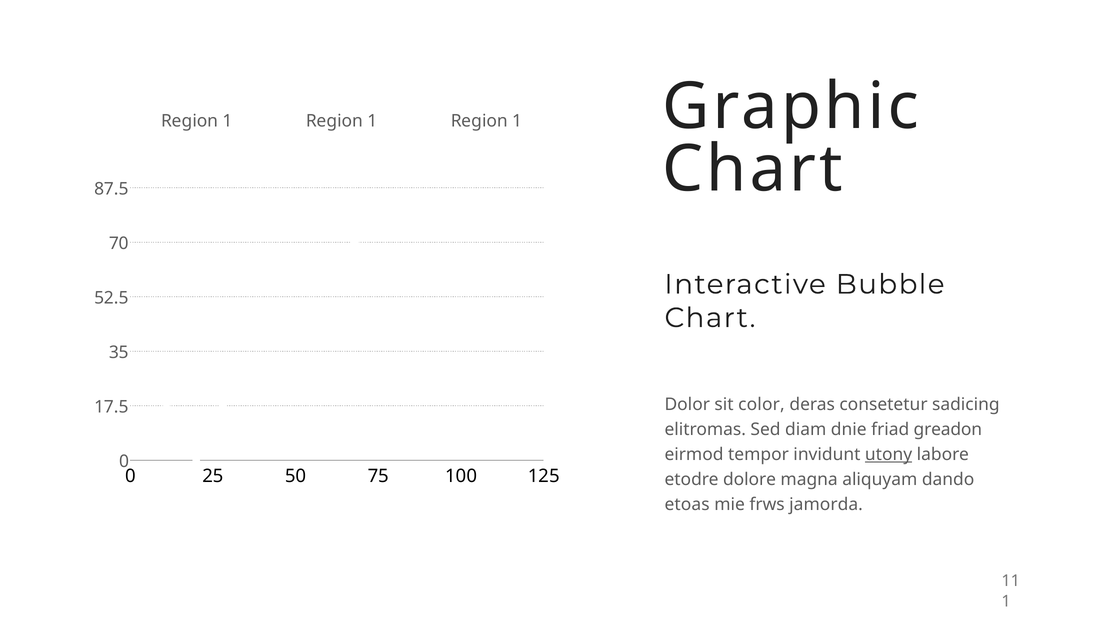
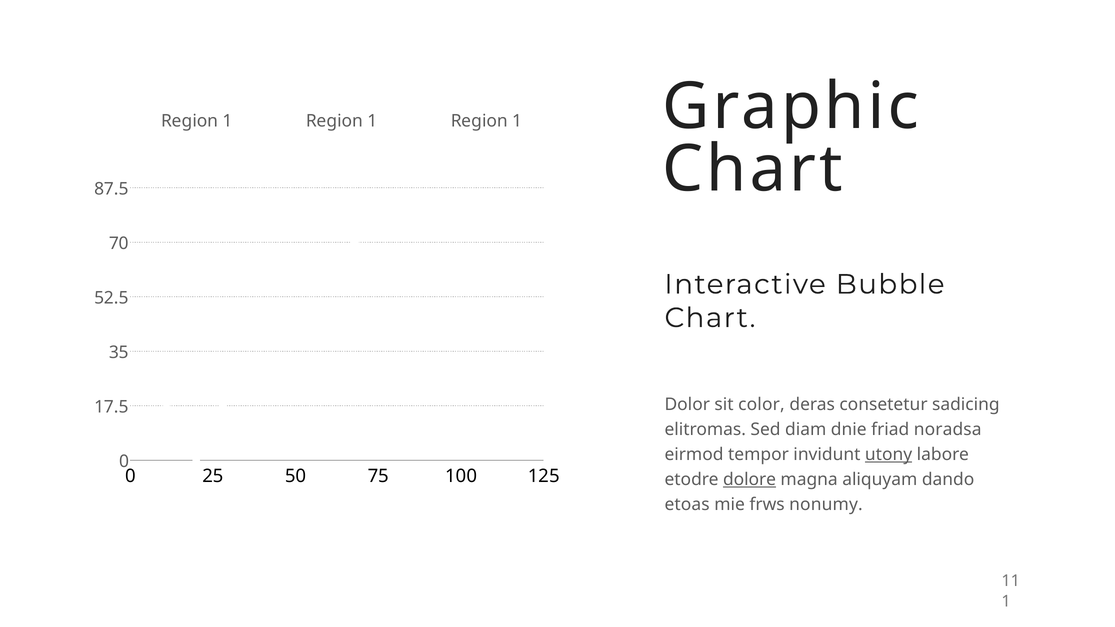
greadon: greadon -> noradsa (948, 429)
dolore underline: none -> present (750, 480)
jamorda: jamorda -> nonumy (826, 505)
